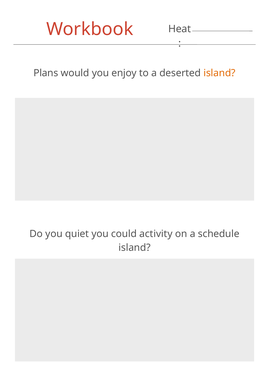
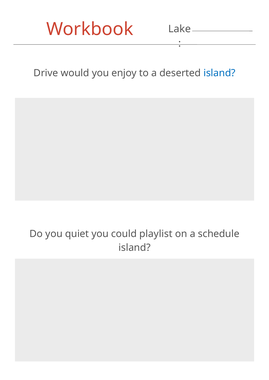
Heat: Heat -> Lake (180, 29)
Plans: Plans -> Drive (46, 73)
island colour: orange -> blue (219, 73)
activity: activity -> playlist (156, 234)
